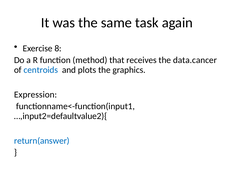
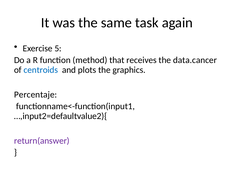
8: 8 -> 5 (58, 48)
Expression: Expression -> Percentaje (36, 94)
return(answer colour: blue -> purple (42, 140)
